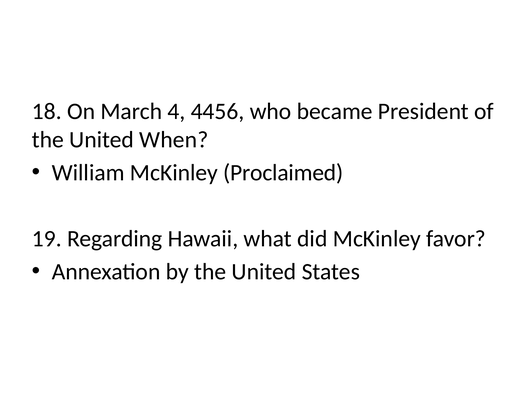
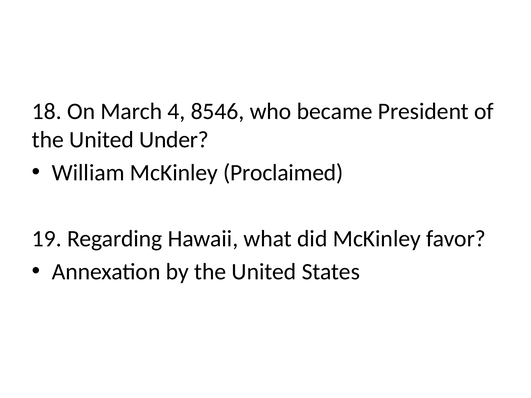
4456: 4456 -> 8546 (218, 111)
When: When -> Under (174, 140)
